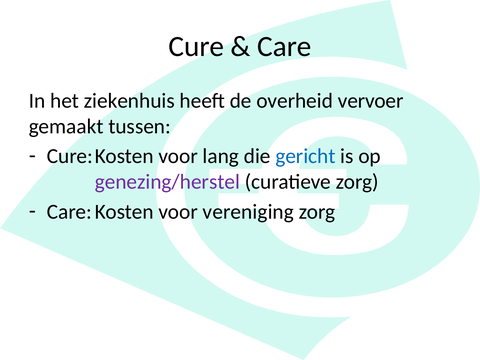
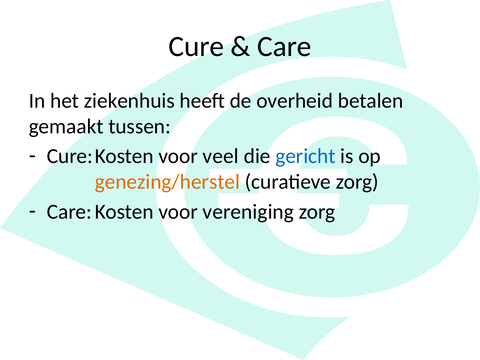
vervoer: vervoer -> betalen (371, 101)
lang: lang -> veel (221, 156)
genezing/herstel colour: purple -> orange (167, 182)
